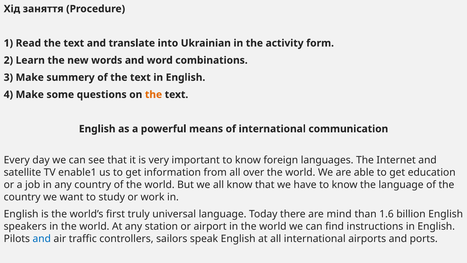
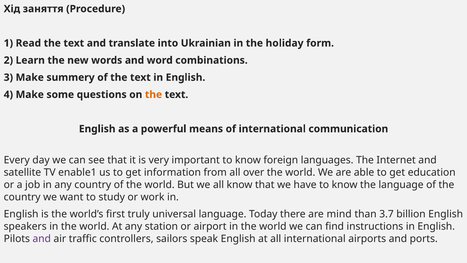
activity: activity -> holiday (285, 43)
1.6: 1.6 -> 3.7 (386, 214)
and colour: blue -> purple (42, 238)
